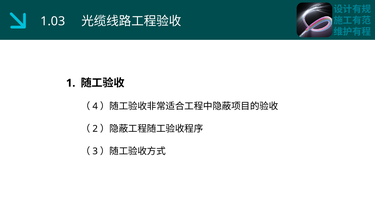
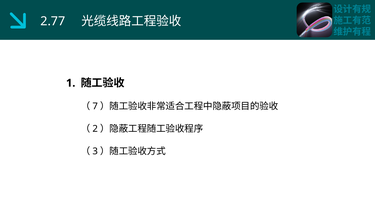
1.03: 1.03 -> 2.77 (53, 21)
4: 4 -> 7 (95, 106)
